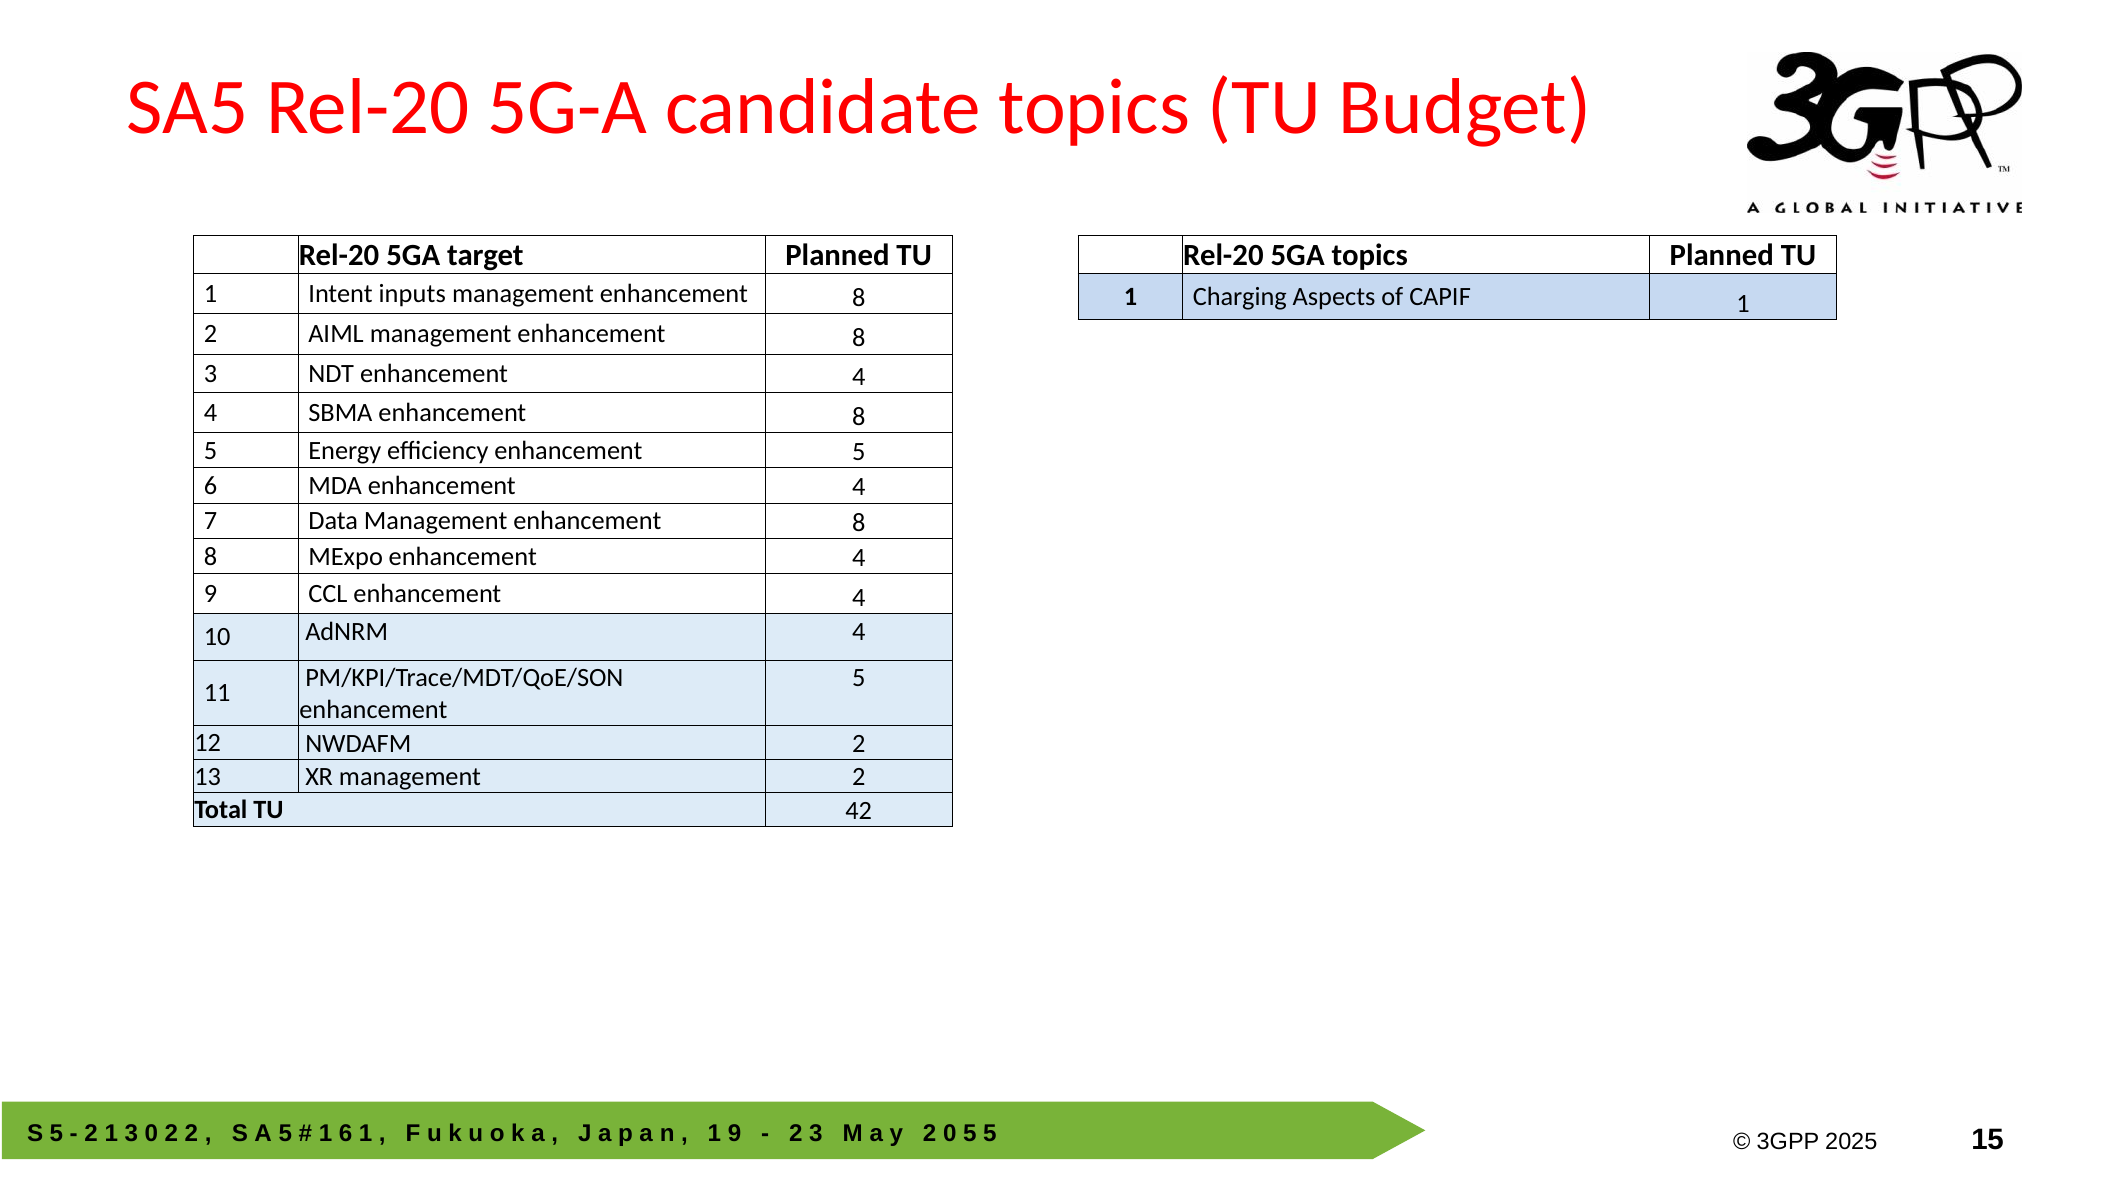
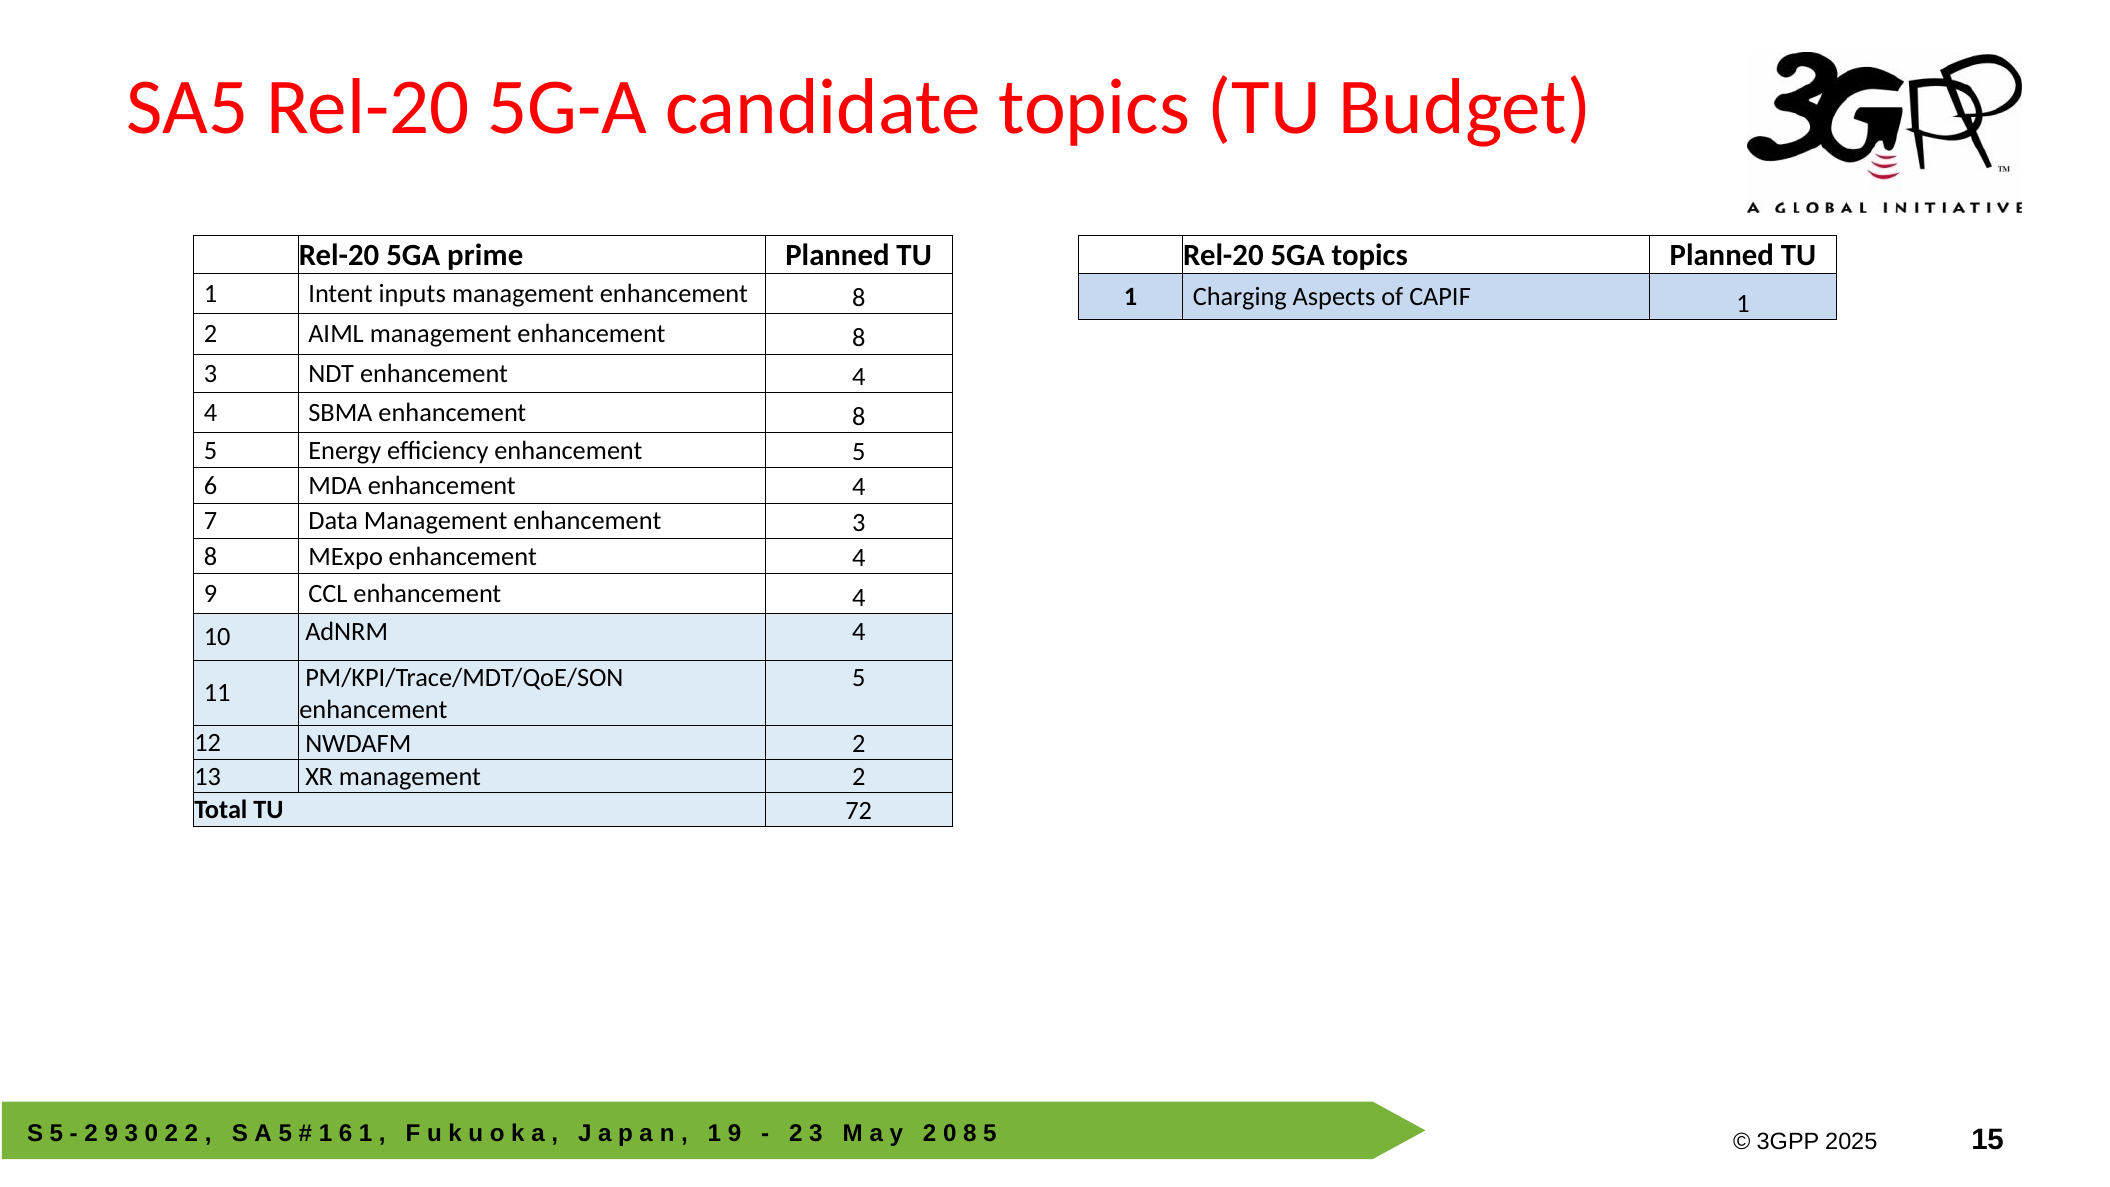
target: target -> prime (485, 256)
Data Management enhancement 8: 8 -> 3 (859, 523)
42: 42 -> 72 (859, 810)
2 1: 1 -> 9 (111, 1133)
5: 5 -> 8 (970, 1133)
